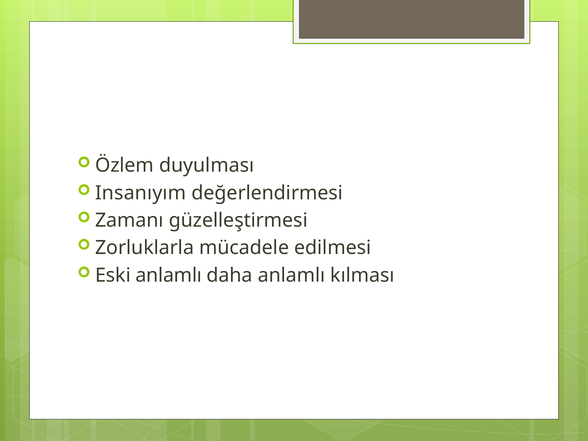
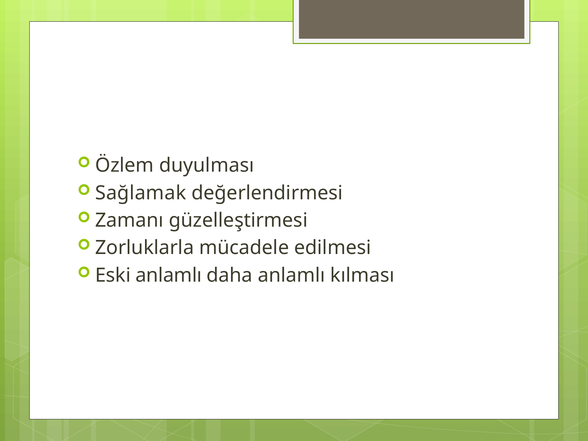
Insanıyım: Insanıyım -> Sağlamak (141, 193)
